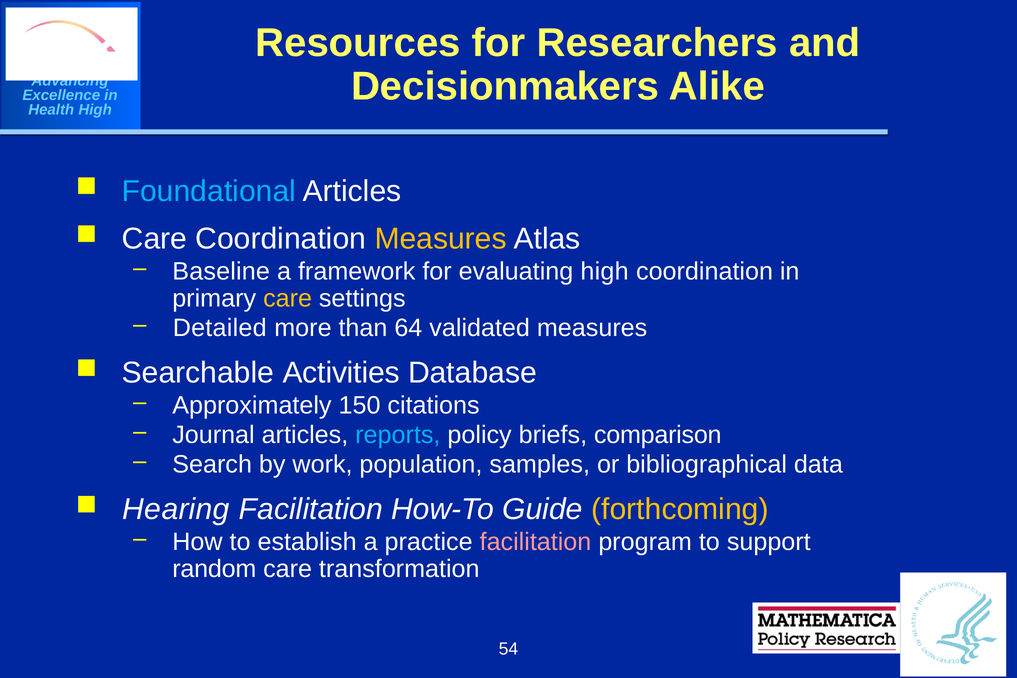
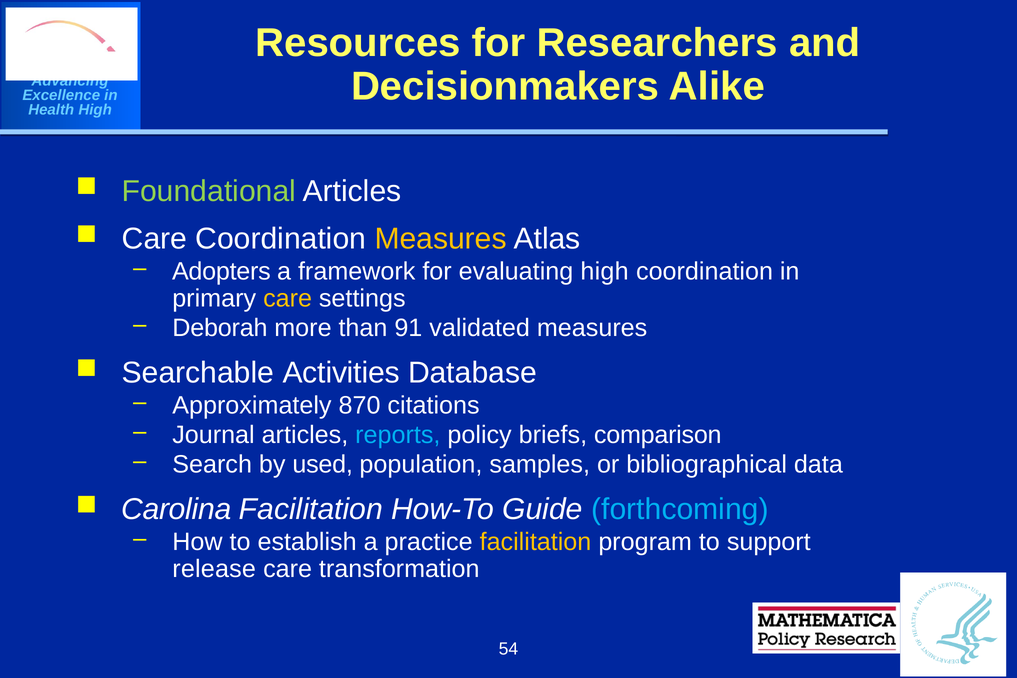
Foundational colour: light blue -> light green (209, 191)
Baseline: Baseline -> Adopters (221, 271)
Detailed: Detailed -> Deborah (220, 328)
64: 64 -> 91 (408, 328)
150: 150 -> 870 (360, 405)
work: work -> used (323, 465)
Hearing: Hearing -> Carolina (176, 509)
forthcoming colour: yellow -> light blue (680, 509)
facilitation colour: pink -> yellow (535, 542)
random: random -> release (214, 569)
